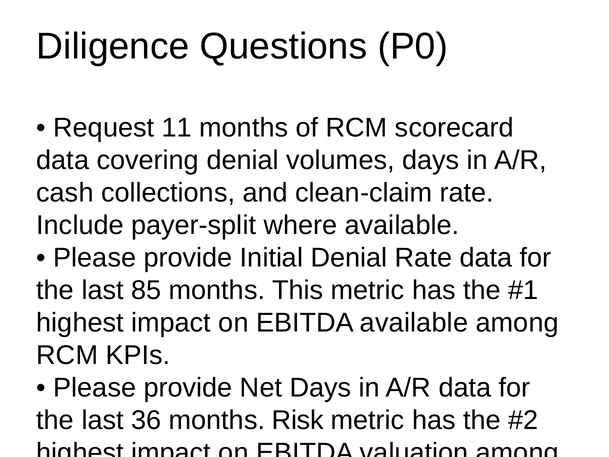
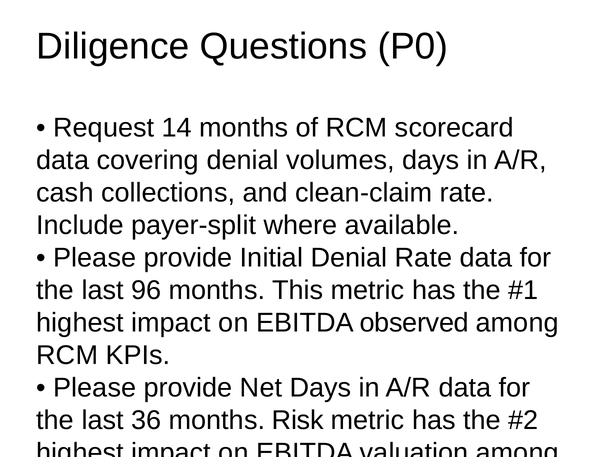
11: 11 -> 14 (177, 128)
85: 85 -> 96 (146, 290)
EBITDA available: available -> observed (414, 323)
